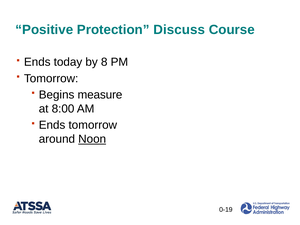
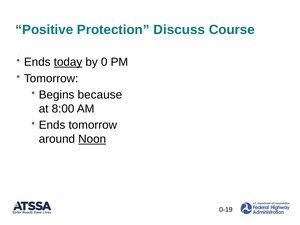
today underline: none -> present (68, 62)
8: 8 -> 0 (104, 62)
measure: measure -> because (100, 95)
